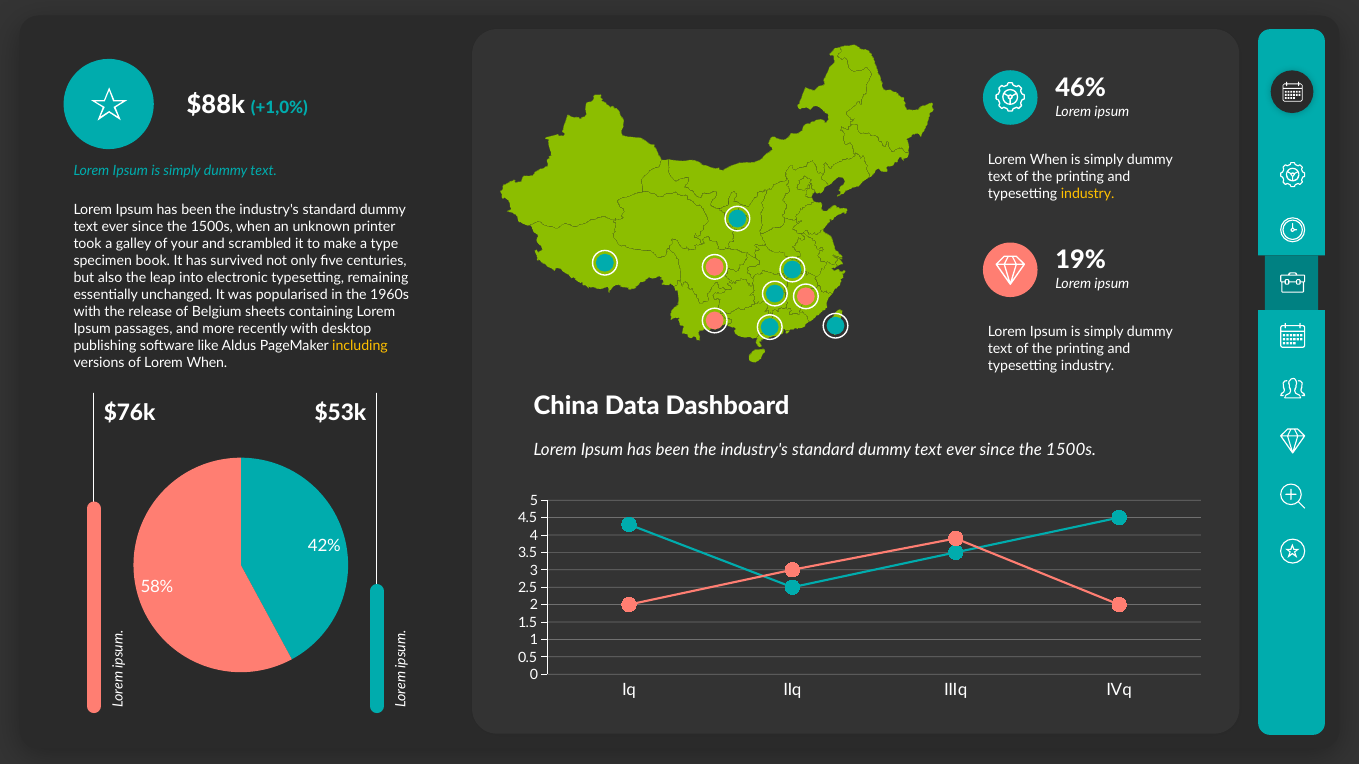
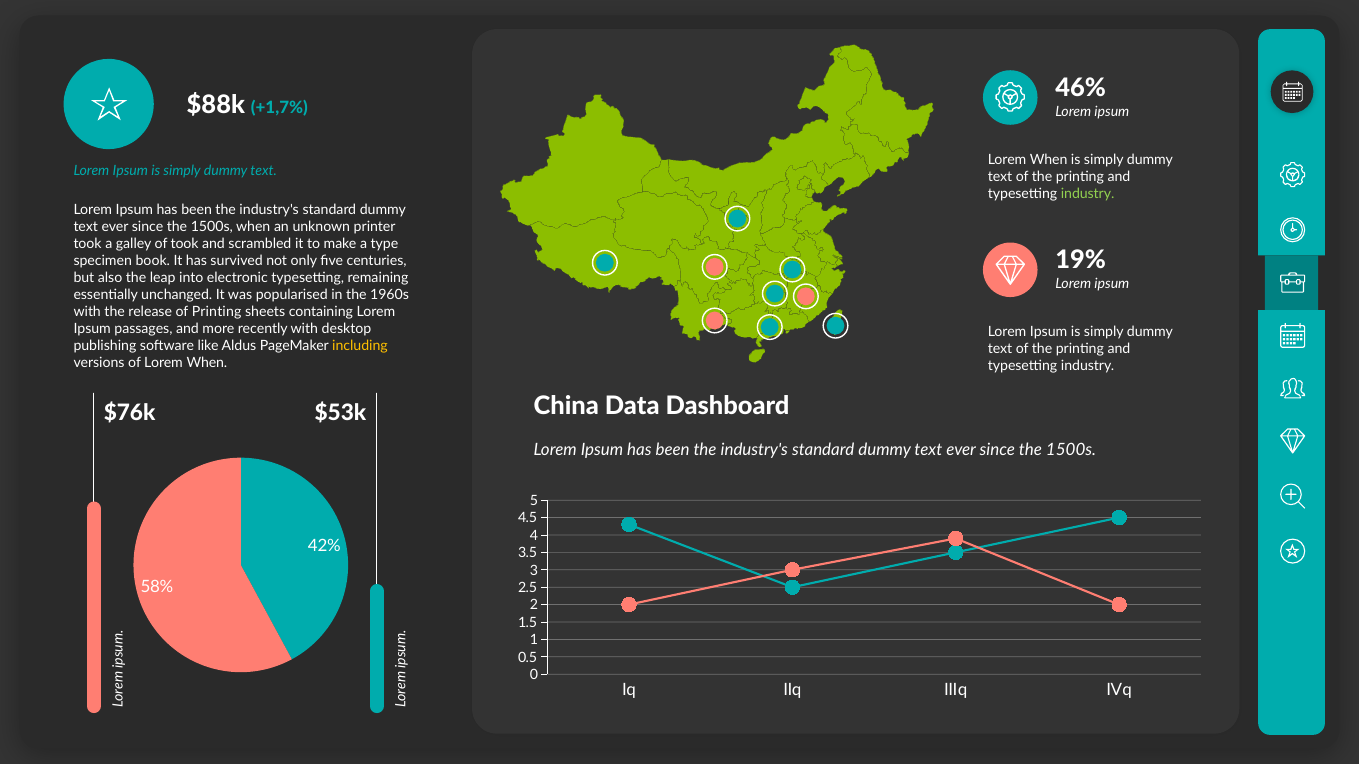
+1,0%: +1,0% -> +1,7% (279, 108)
industry colour: yellow -> light green (1088, 194)
of your: your -> took (185, 244)
of Belgium: Belgium -> Printing (217, 312)
